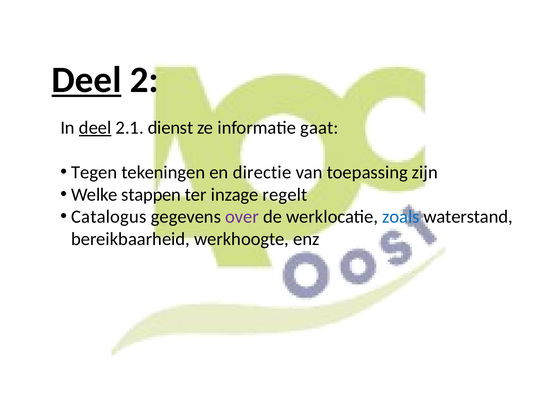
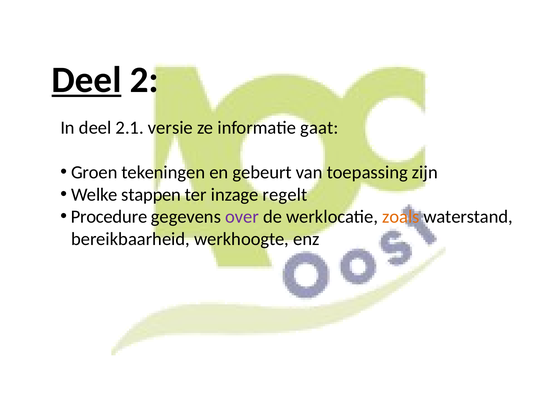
deel underline: present -> none (95, 128)
dienst: dienst -> versie (170, 128)
Tegen: Tegen -> Groen (94, 172)
directie: directie -> gebeurt (262, 172)
Catalogus: Catalogus -> Procedure (109, 217)
zoals colour: blue -> orange (401, 217)
